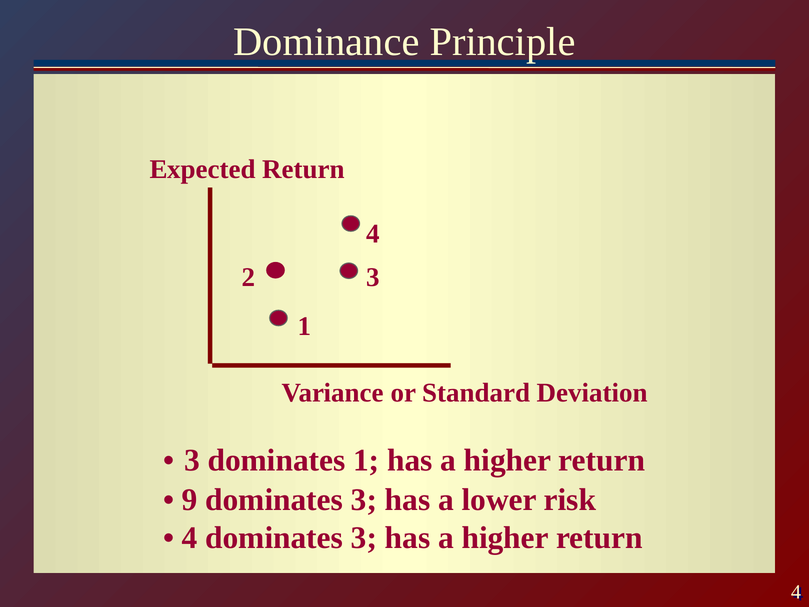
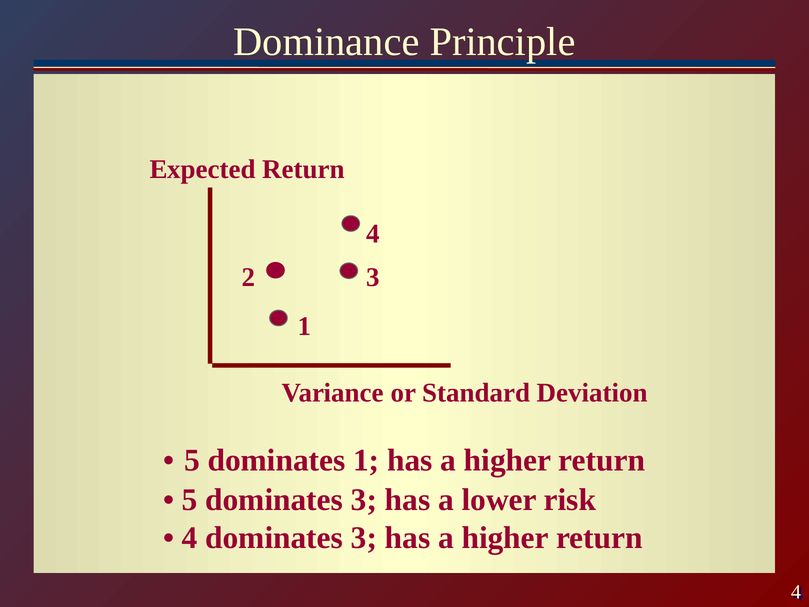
3: 3 -> 5 (192, 460)
9: 9 -> 5 (190, 500)
